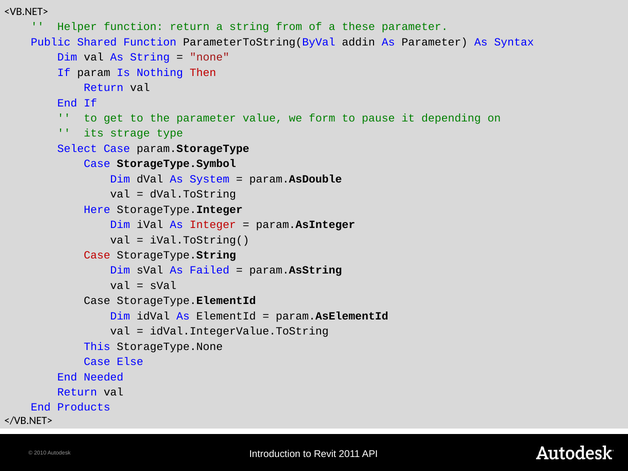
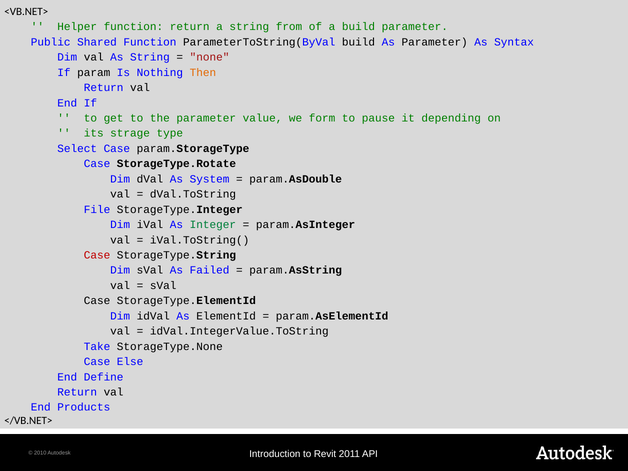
a these: these -> build (359, 27)
ParameterToString(ByVal addin: addin -> build (359, 42)
Then colour: red -> orange (203, 72)
StorageType.Symbol: StorageType.Symbol -> StorageType.Rotate (176, 164)
Here: Here -> File (97, 209)
Integer colour: red -> green (213, 225)
This: This -> Take (97, 346)
Needed: Needed -> Define (104, 377)
